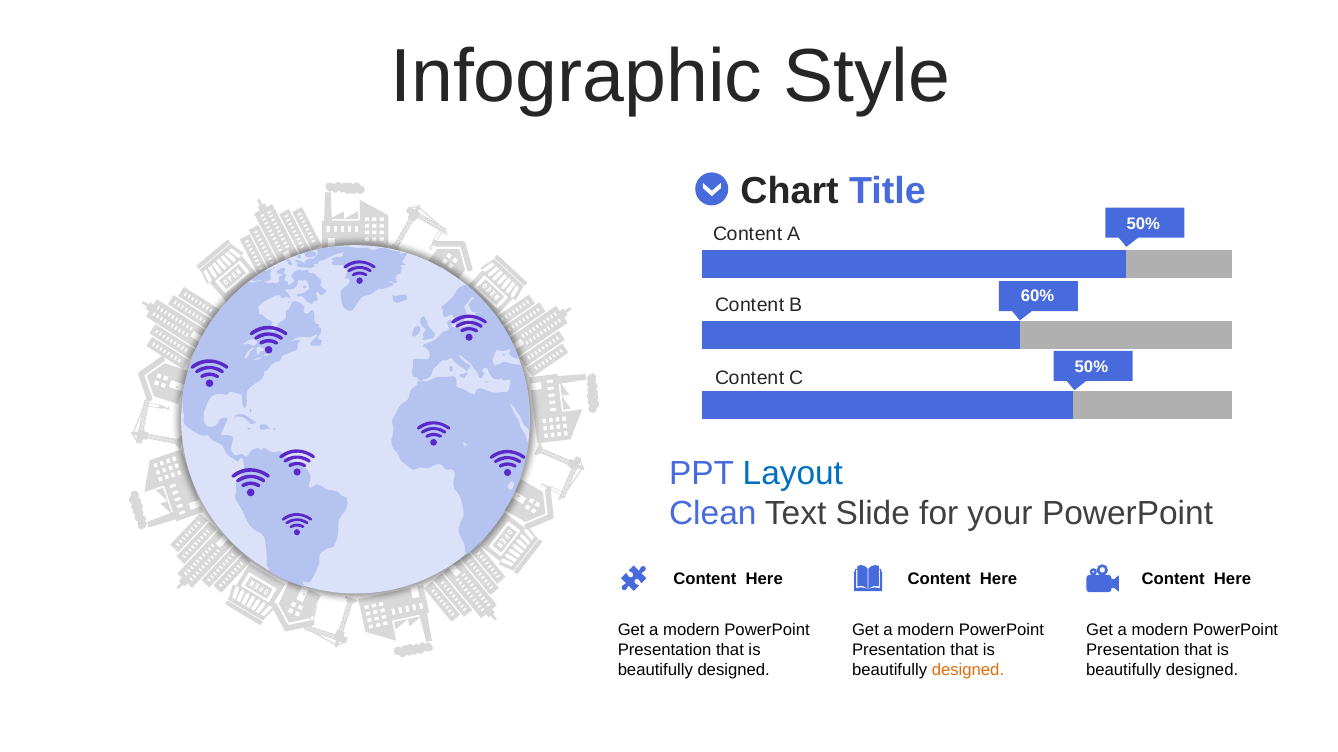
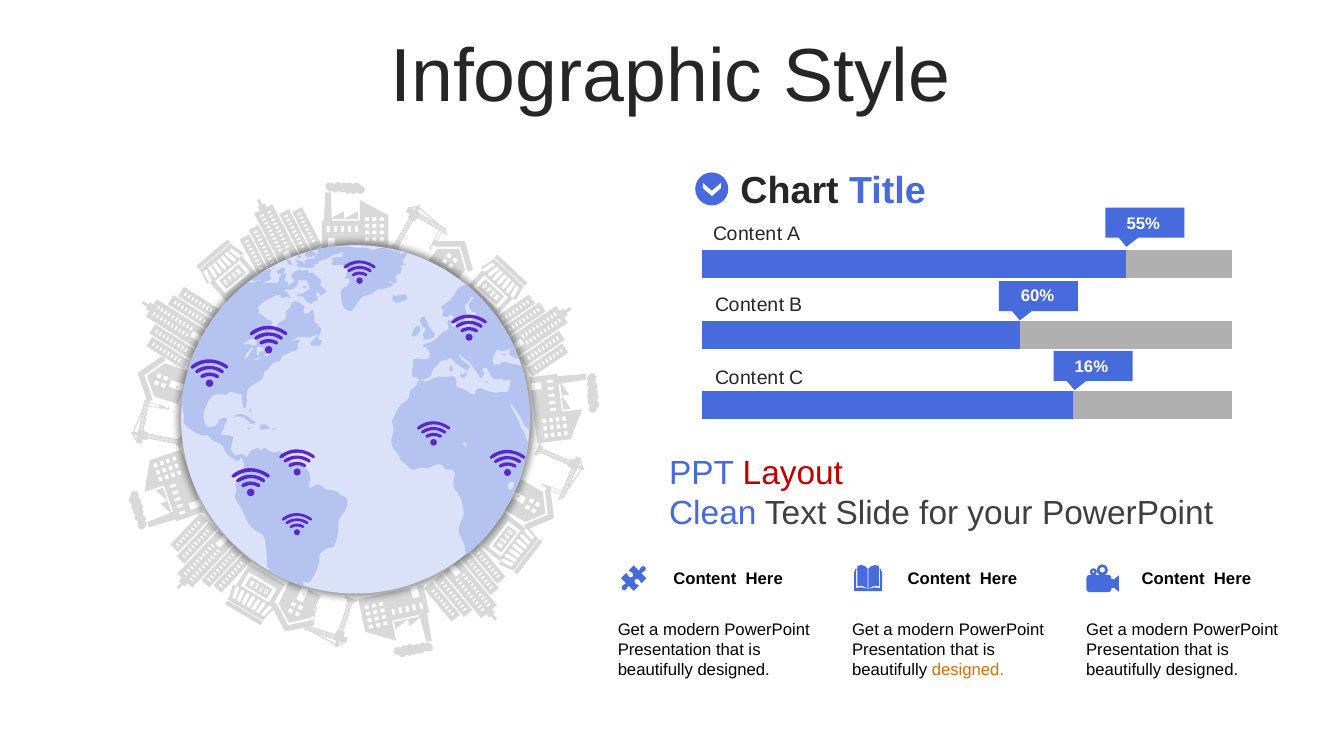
50%: 50% -> 55% (1143, 224)
50%: 50% -> 16% (1091, 367)
Layout colour: blue -> red (793, 474)
